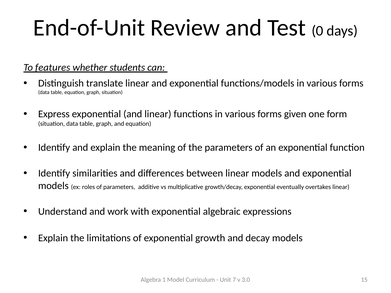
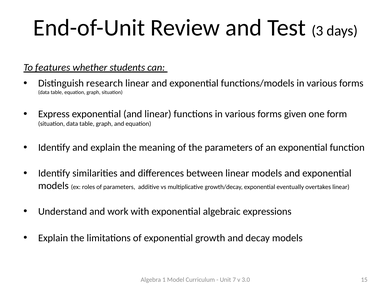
0: 0 -> 3 (317, 31)
translate: translate -> research (105, 83)
